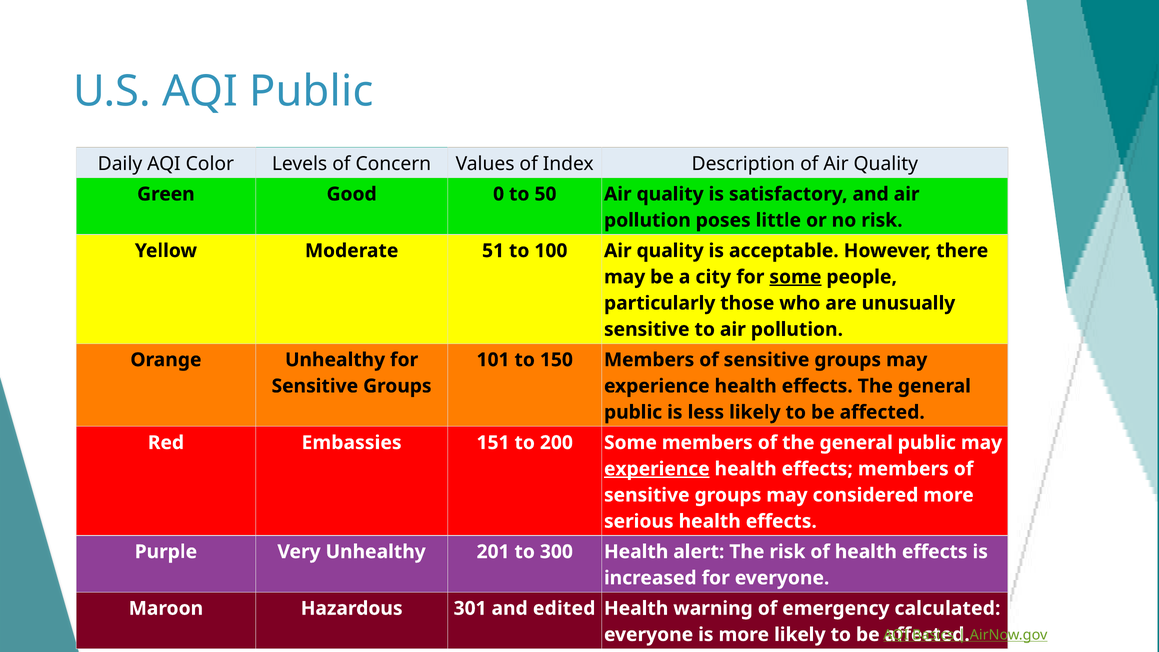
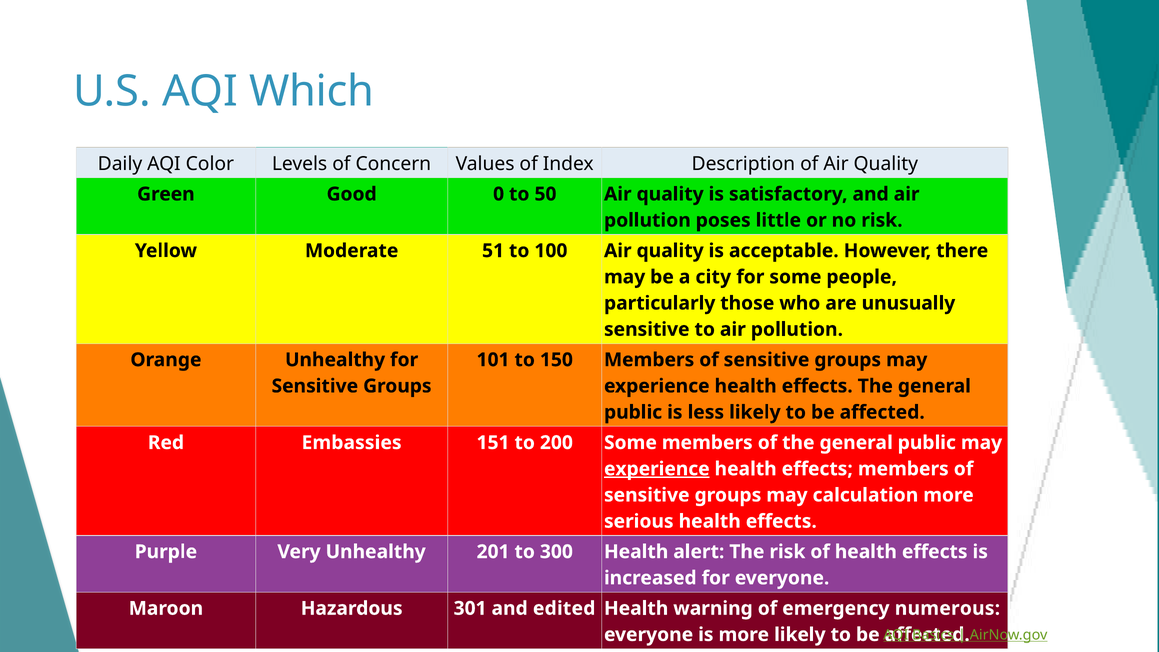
AQI Public: Public -> Which (312, 91)
some underline: present -> none (795, 277)
considered: considered -> calculation (865, 495)
calculated: calculated -> numerous (947, 608)
